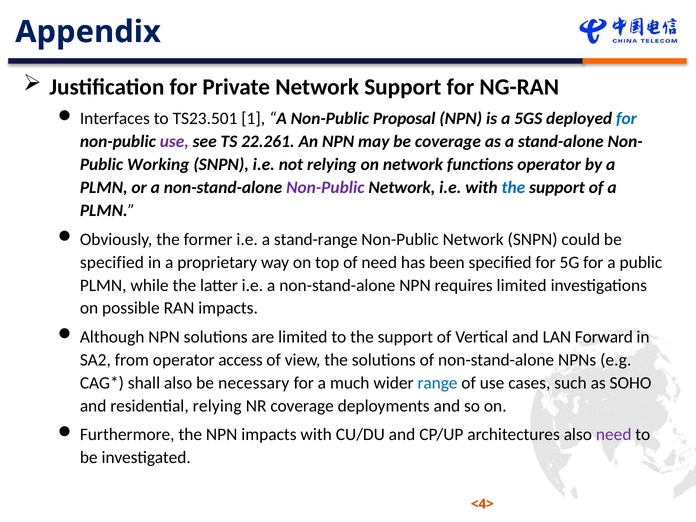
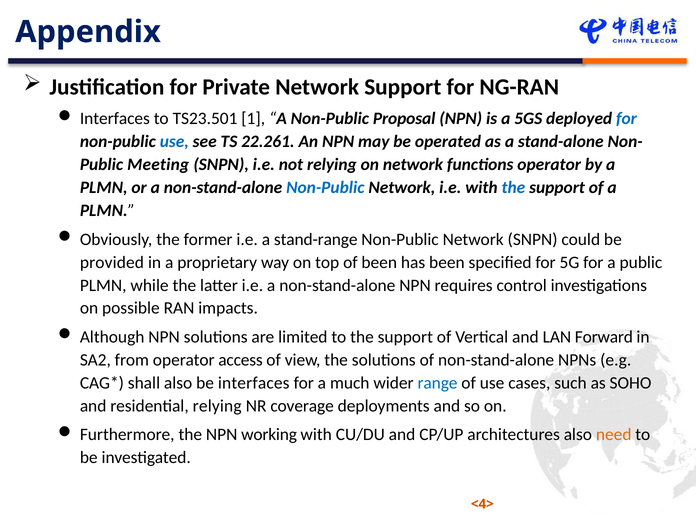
use colour: purple -> blue (174, 142)
be coverage: coverage -> operated (448, 142)
Working: Working -> Meeting (158, 165)
Non-Public colour: purple -> blue (325, 188)
specified: specified -> provided (112, 262)
of need: need -> been (379, 262)
requires limited: limited -> control (522, 285)
be necessary: necessary -> interfaces (254, 383)
NPN impacts: impacts -> working (269, 435)
need colour: purple -> orange (614, 435)
